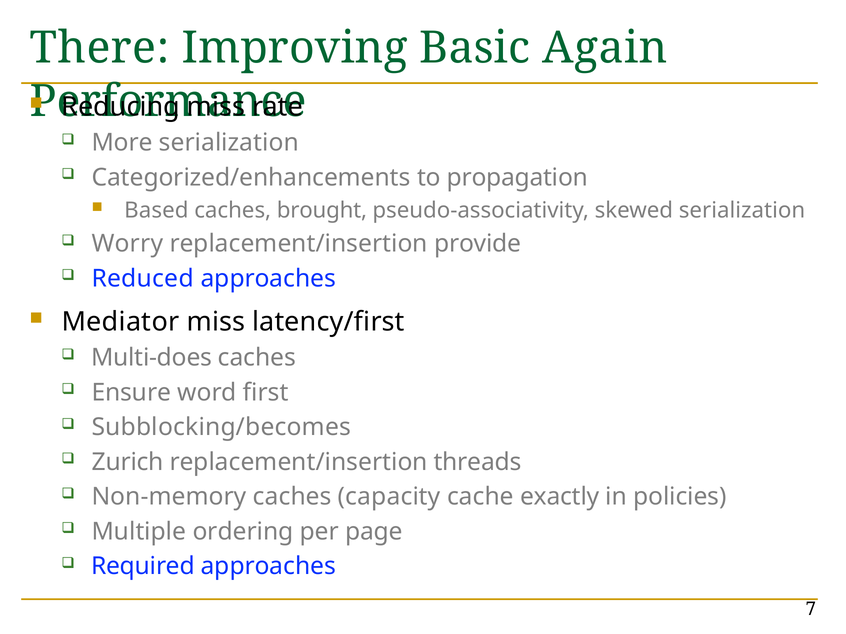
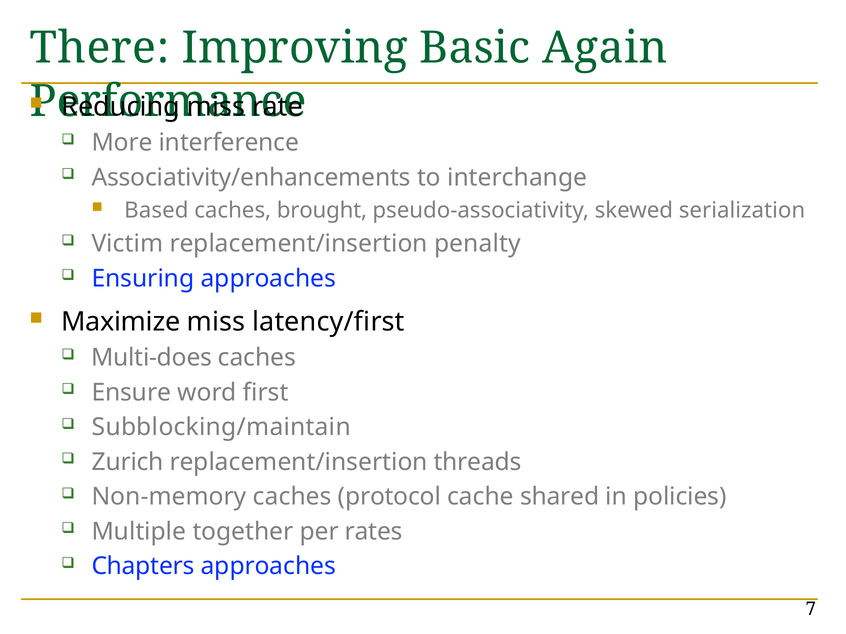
More serialization: serialization -> interference (229, 143)
Categorized/enhancements: Categorized/enhancements -> Associativity/enhancements (251, 178)
propagation: propagation -> interchange (517, 178)
Worry: Worry -> Victim (127, 244)
provide: provide -> penalty (477, 244)
Reduced: Reduced -> Ensuring (143, 279)
Mediator: Mediator -> Maximize (121, 322)
Subblocking/becomes: Subblocking/becomes -> Subblocking/maintain (221, 428)
capacity: capacity -> protocol (389, 497)
exactly: exactly -> shared (560, 497)
ordering: ordering -> together (243, 532)
page: page -> rates (374, 532)
Required: Required -> Chapters (143, 567)
